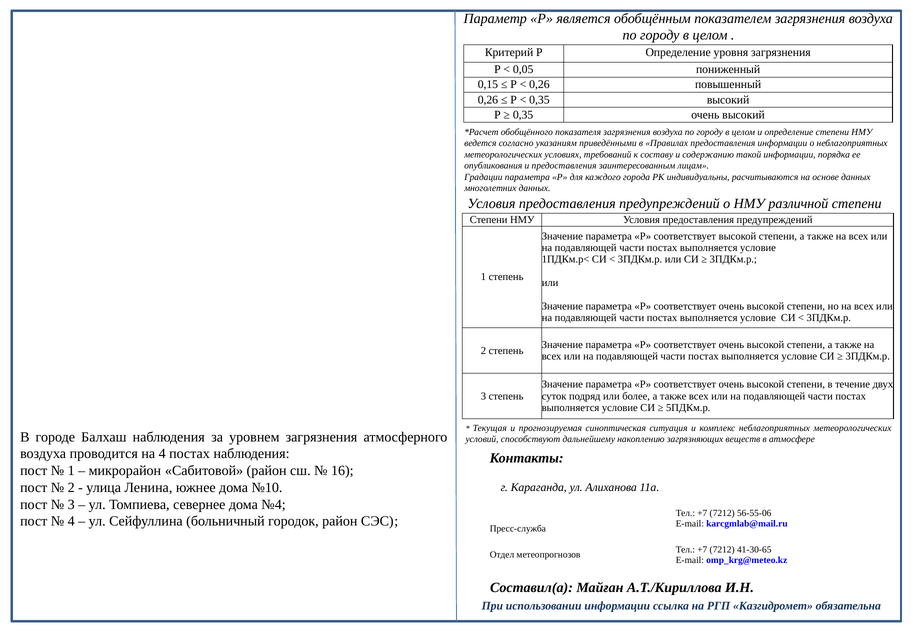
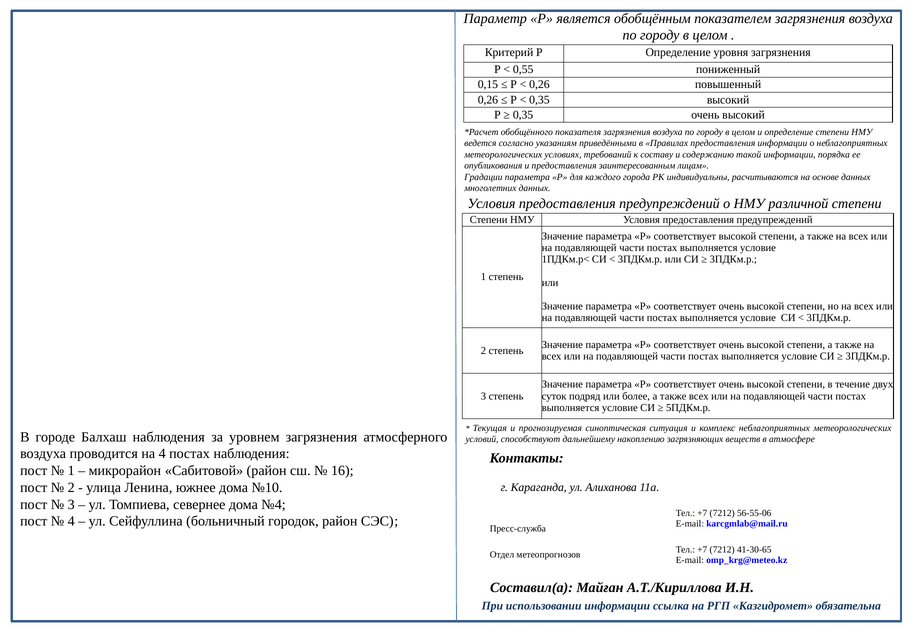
0,05: 0,05 -> 0,55 (523, 70)
